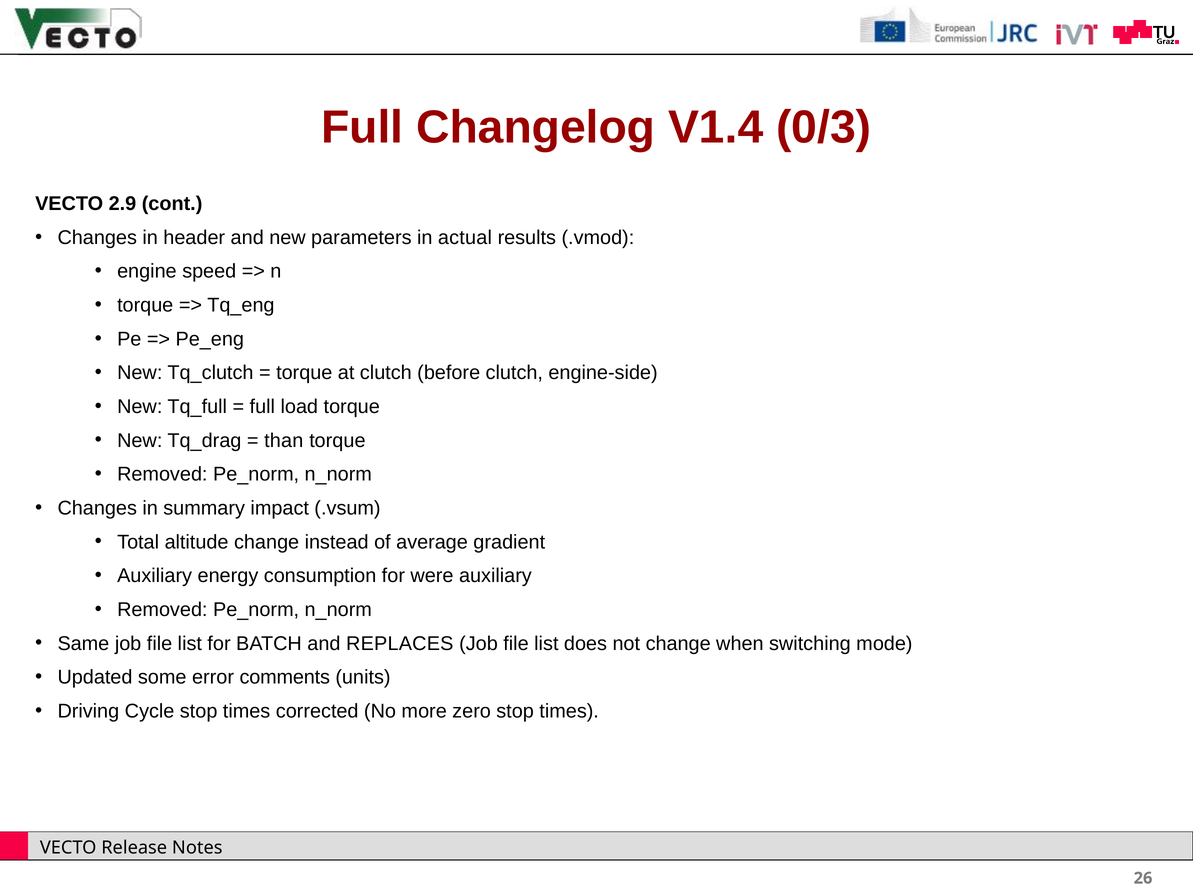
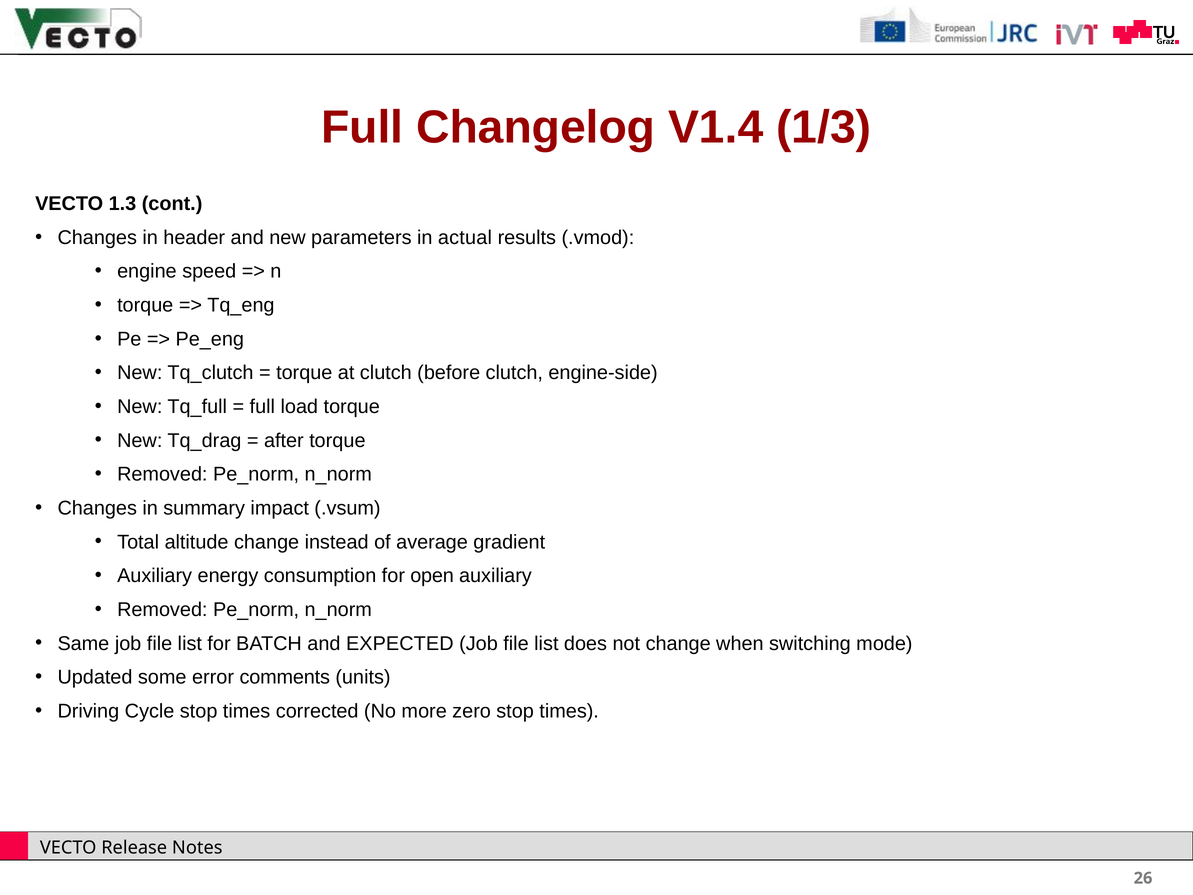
0/3: 0/3 -> 1/3 (824, 127)
2.9: 2.9 -> 1.3 (122, 204)
than: than -> after (284, 440)
were: were -> open (432, 576)
REPLACES: REPLACES -> EXPECTED (400, 643)
